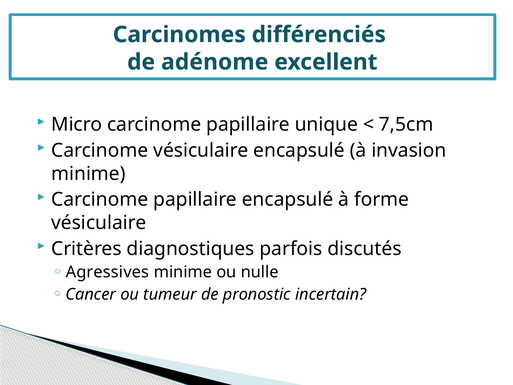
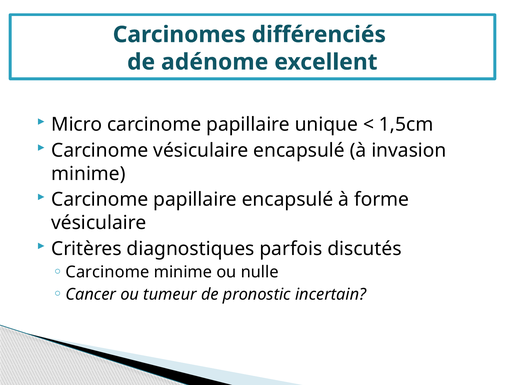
7,5cm: 7,5cm -> 1,5cm (406, 124)
Agressives: Agressives -> Carcinome (107, 272)
